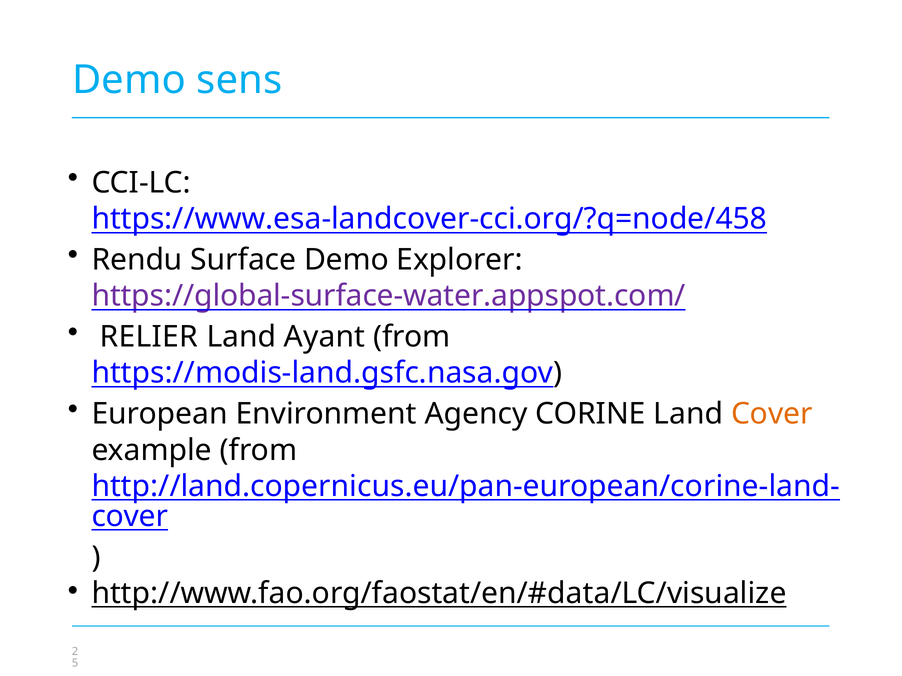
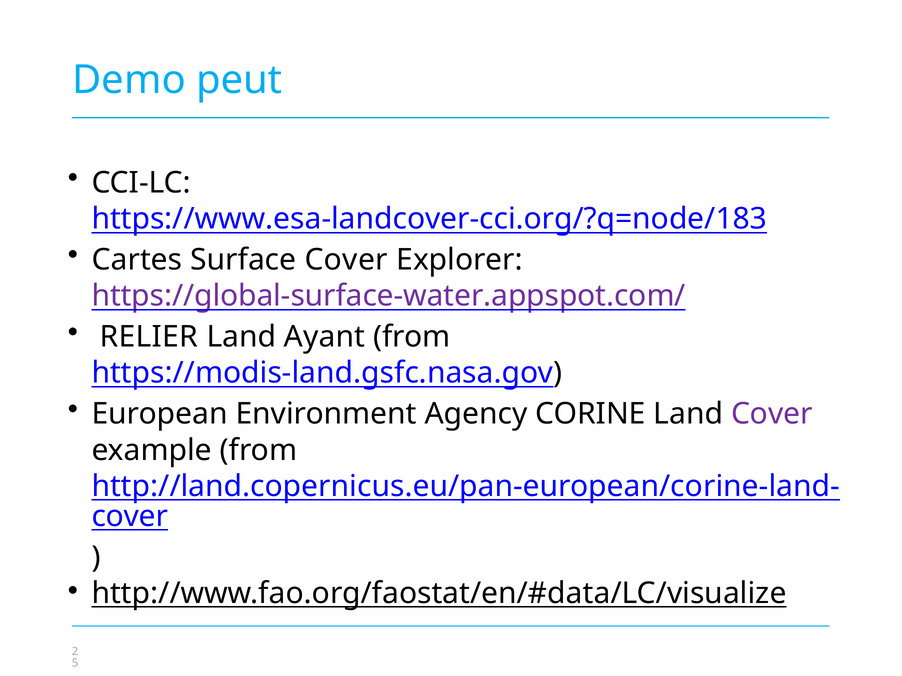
sens: sens -> peut (239, 80)
https://www.esa-landcover-cci.org/?q=node/458: https://www.esa-landcover-cci.org/?q=node/458 -> https://www.esa-landcover-cci.org/?q=node/183 (429, 219)
Rendu: Rendu -> Cartes (137, 260)
Surface Demo: Demo -> Cover (346, 260)
Cover colour: orange -> purple (772, 414)
